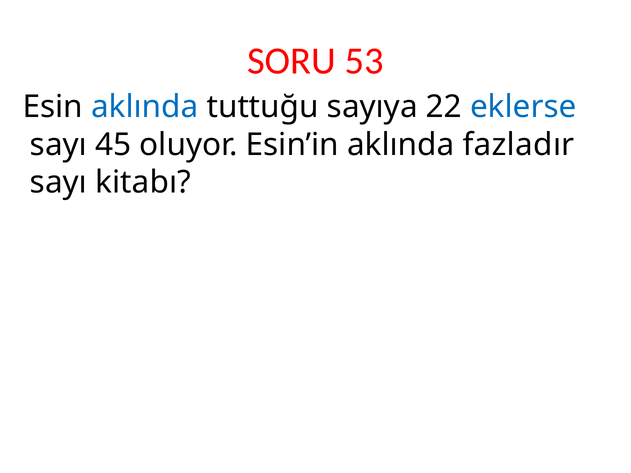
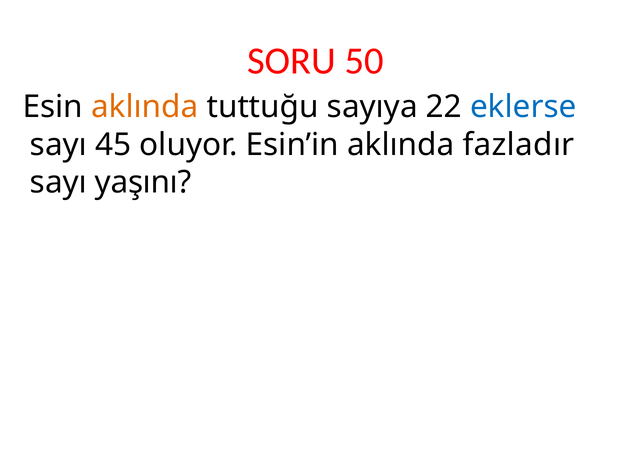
53: 53 -> 50 (364, 61)
aklında colour: blue -> orange (145, 107)
kitabı: kitabı -> yaşını (143, 183)
